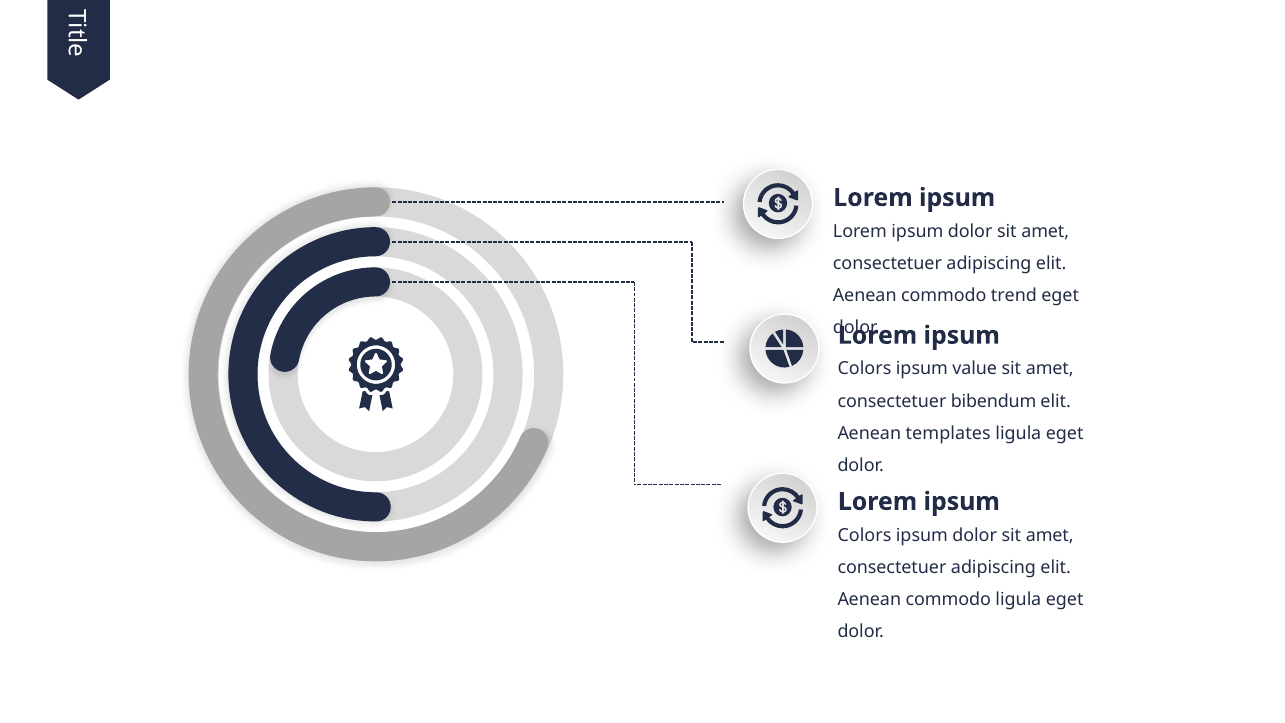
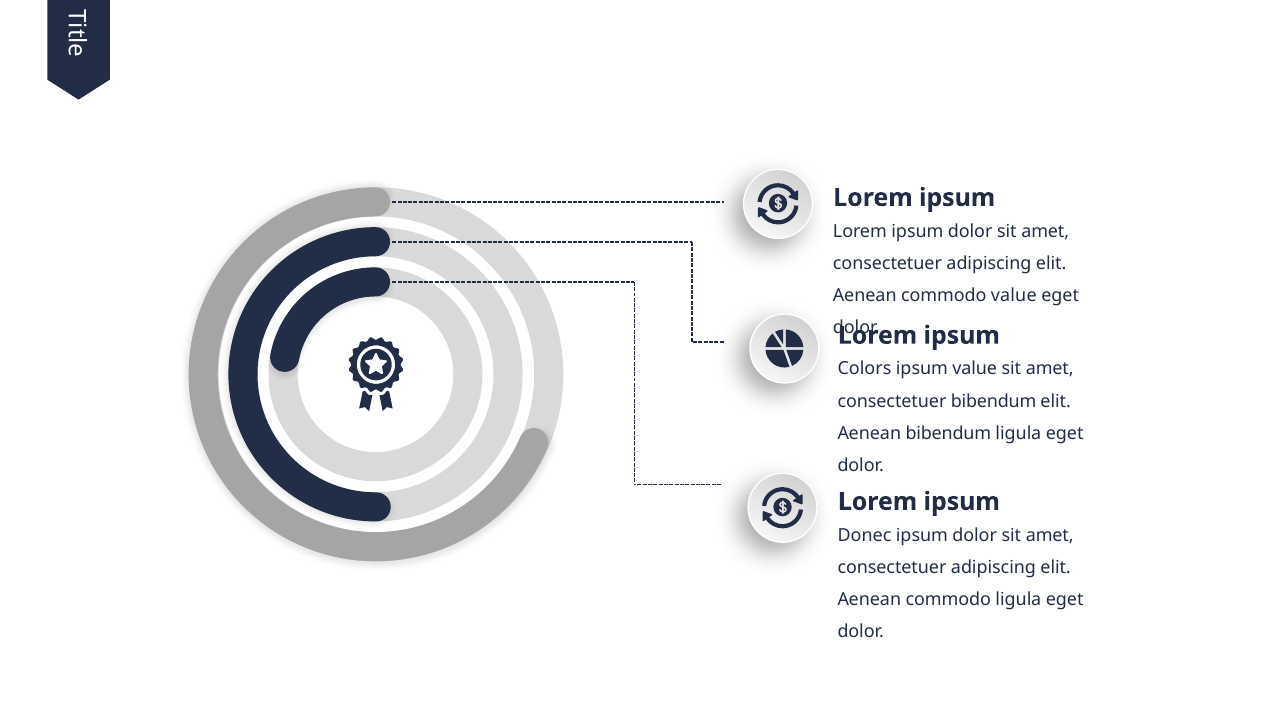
commodo trend: trend -> value (1014, 295)
Aenean templates: templates -> bibendum (948, 433)
Colors: Colors -> Donec (864, 535)
